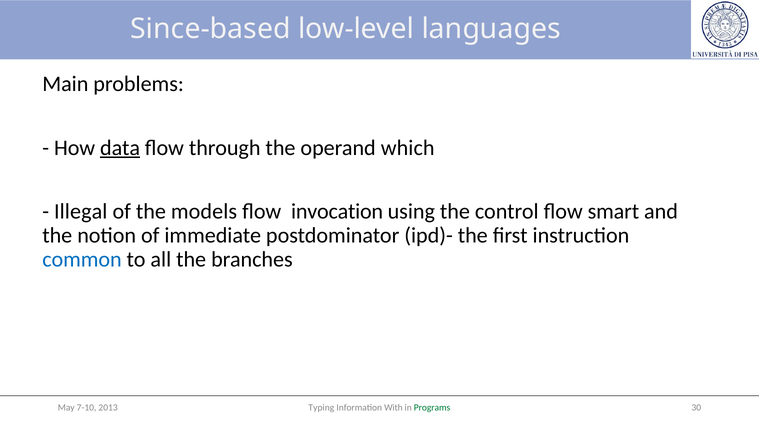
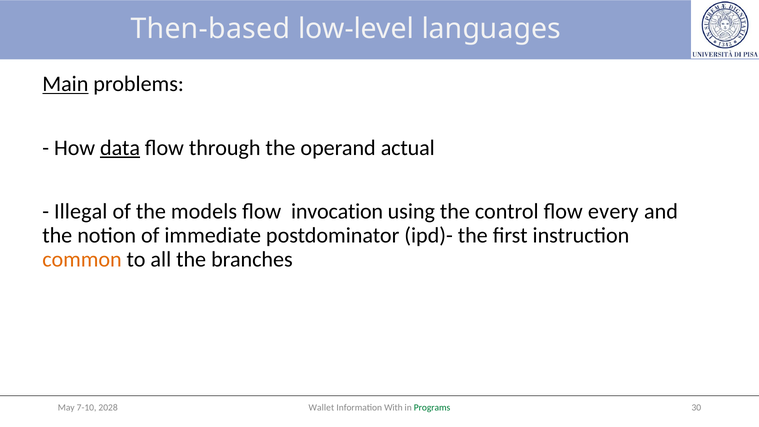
Since-based: Since-based -> Then-based (210, 29)
Main underline: none -> present (65, 84)
which: which -> actual (408, 148)
smart: smart -> every (613, 211)
common colour: blue -> orange (82, 259)
Typing: Typing -> Wallet (321, 408)
2013: 2013 -> 2028 (108, 408)
